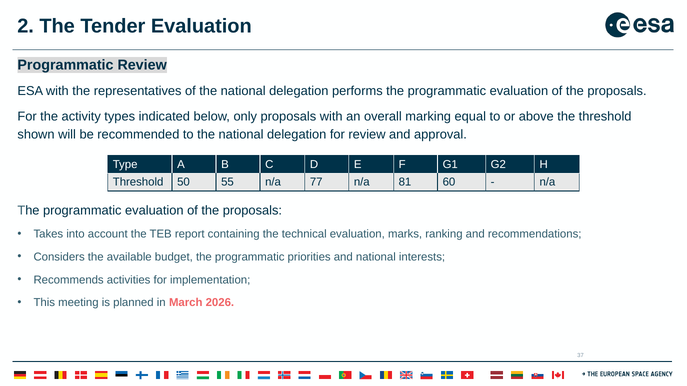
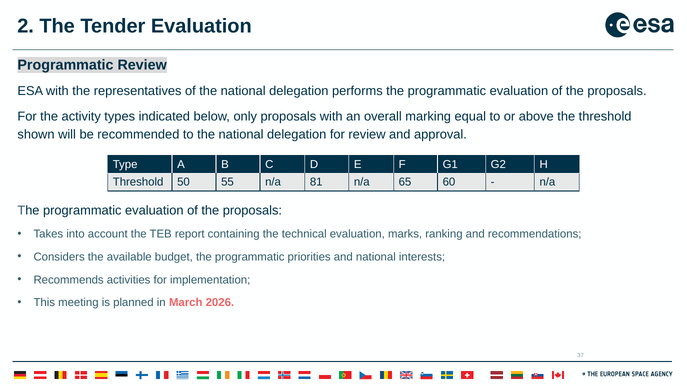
77: 77 -> 81 (316, 182)
81: 81 -> 65 (405, 182)
